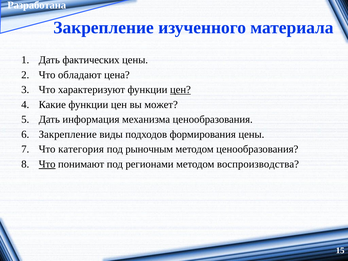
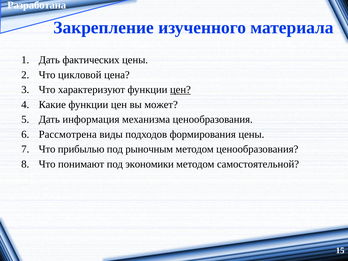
обладают: обладают -> цикловой (80, 75)
Закрепление: Закрепление -> Рассмотрена (68, 134)
категория: категория -> прибылью (81, 149)
Что underline: present -> none (47, 164)
регионами: регионами -> экономики (150, 164)
воспроизводства: воспроизводства -> самостоятельной (258, 164)
